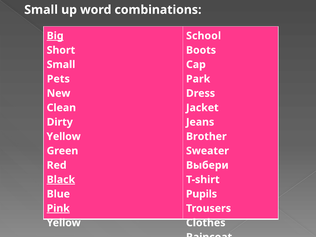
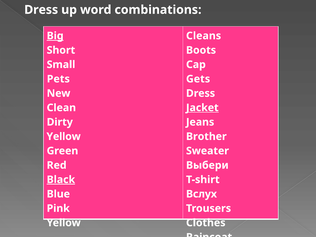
Small: Small -> Dress (41, 10)
School: School -> Cleans (204, 36)
Park: Park -> Gets (198, 79)
Jacket underline: none -> present (202, 108)
Pupils: Pupils -> Вслух (201, 194)
Pink underline: present -> none (58, 208)
